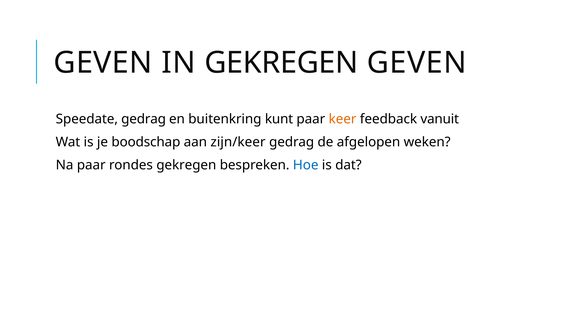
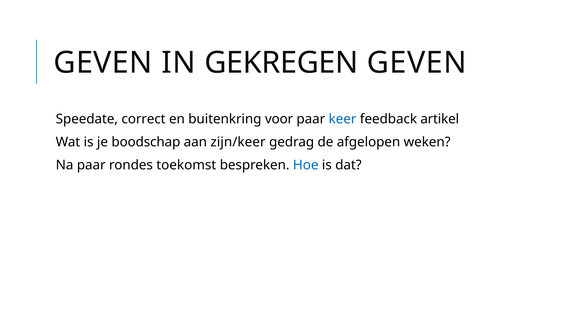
Speedate gedrag: gedrag -> correct (144, 119)
kunt: kunt -> voor (279, 119)
keer colour: orange -> blue (343, 119)
vanuit: vanuit -> artikel (440, 119)
rondes gekregen: gekregen -> toekomst (186, 165)
